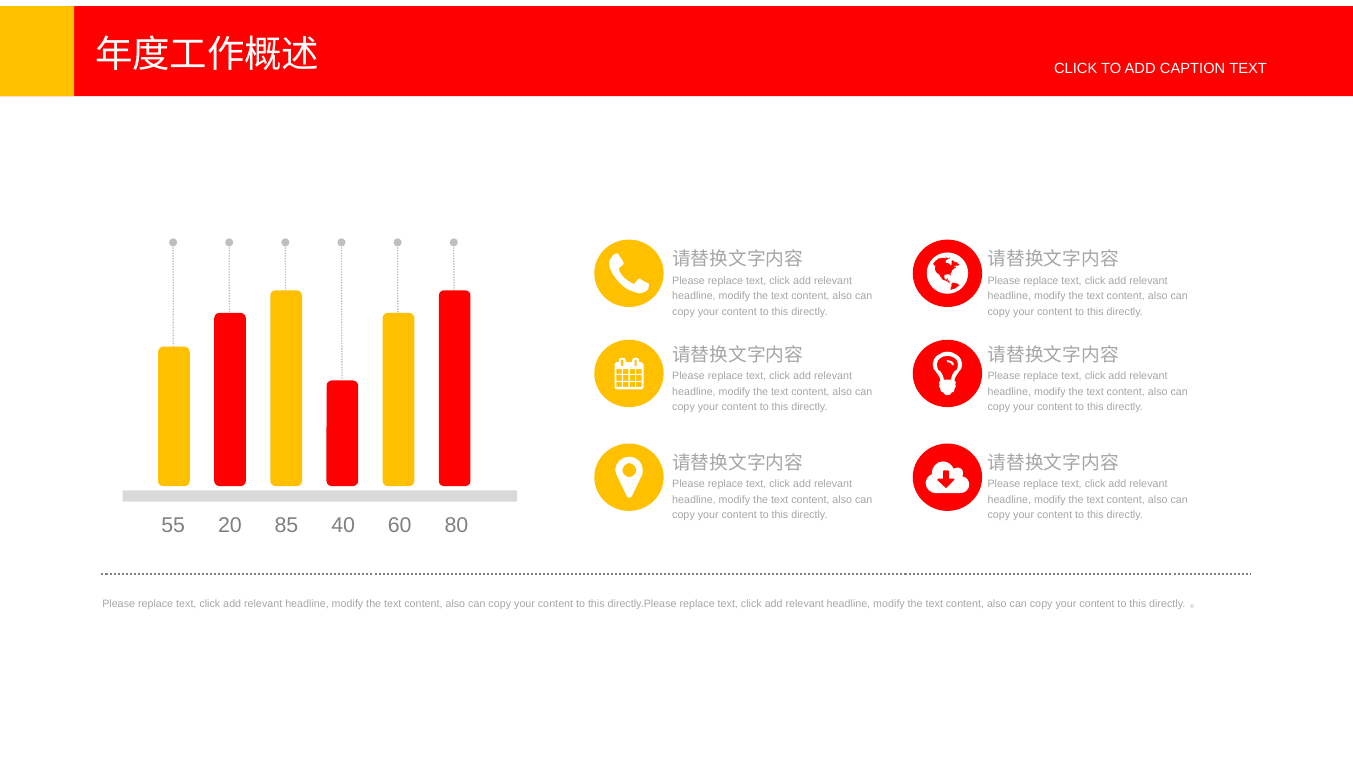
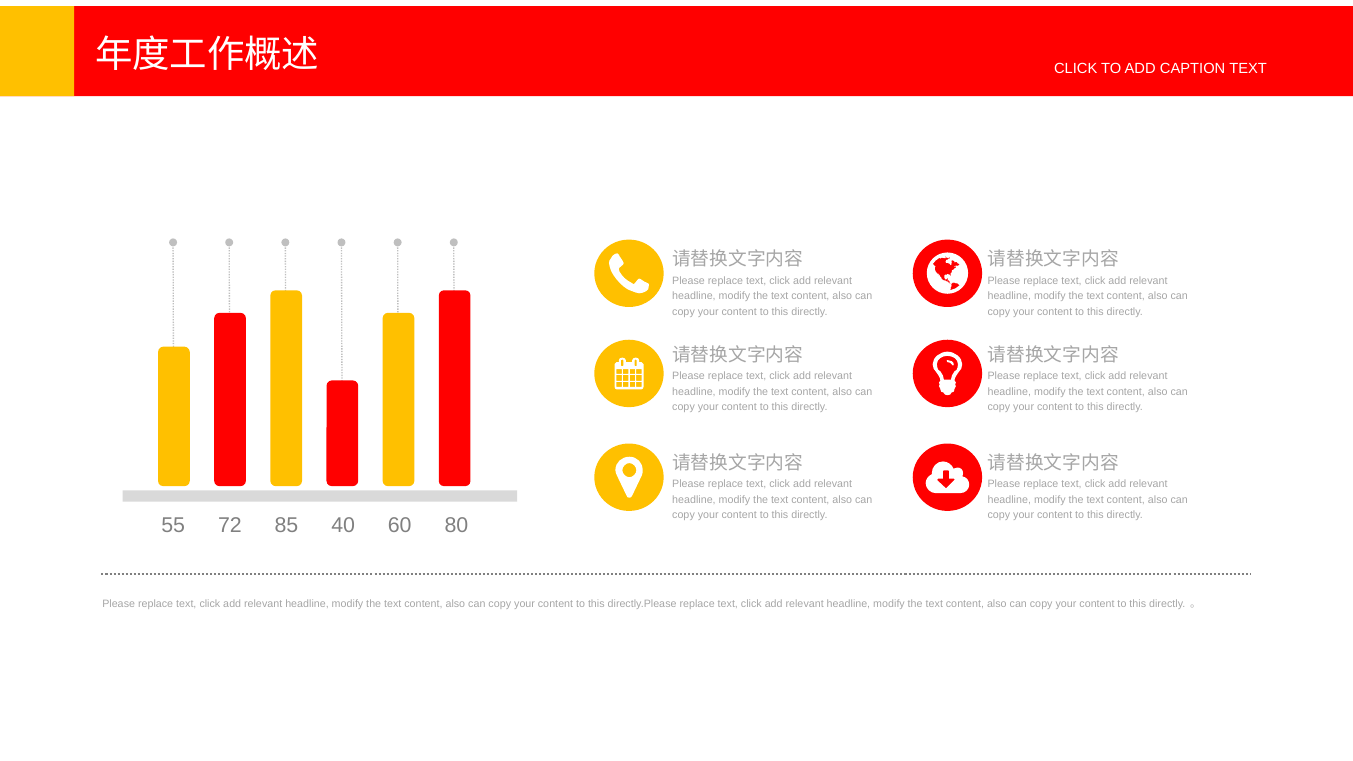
20: 20 -> 72 (230, 526)
